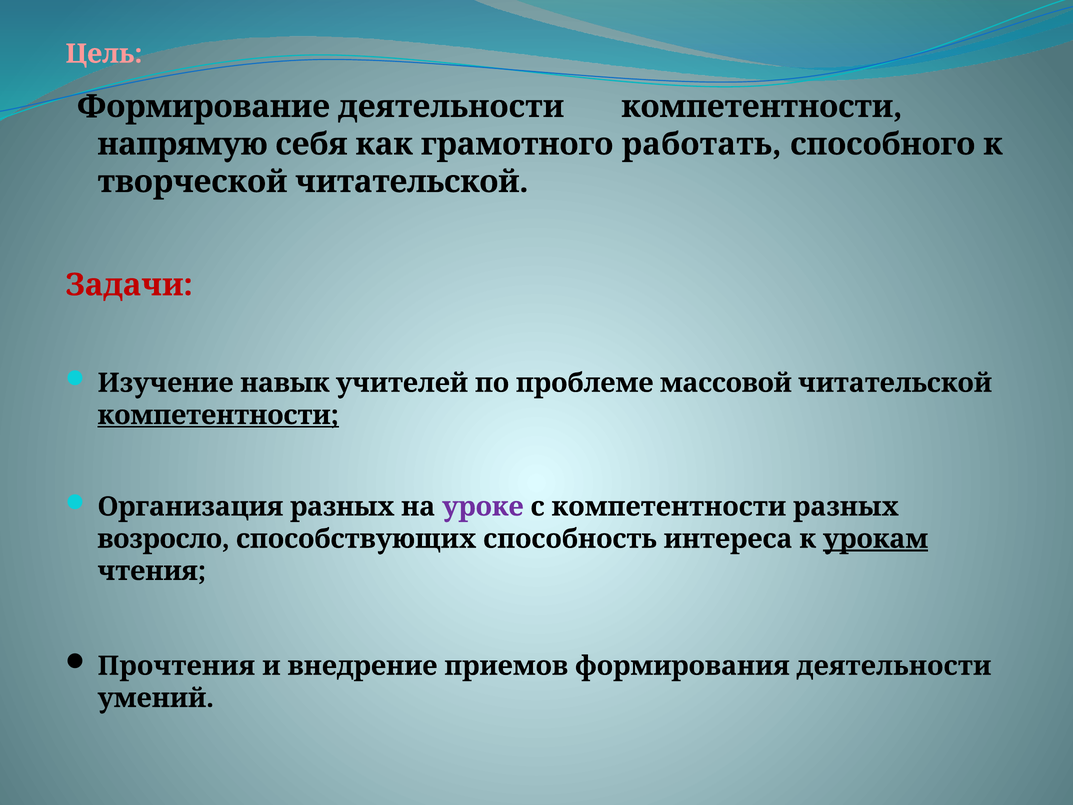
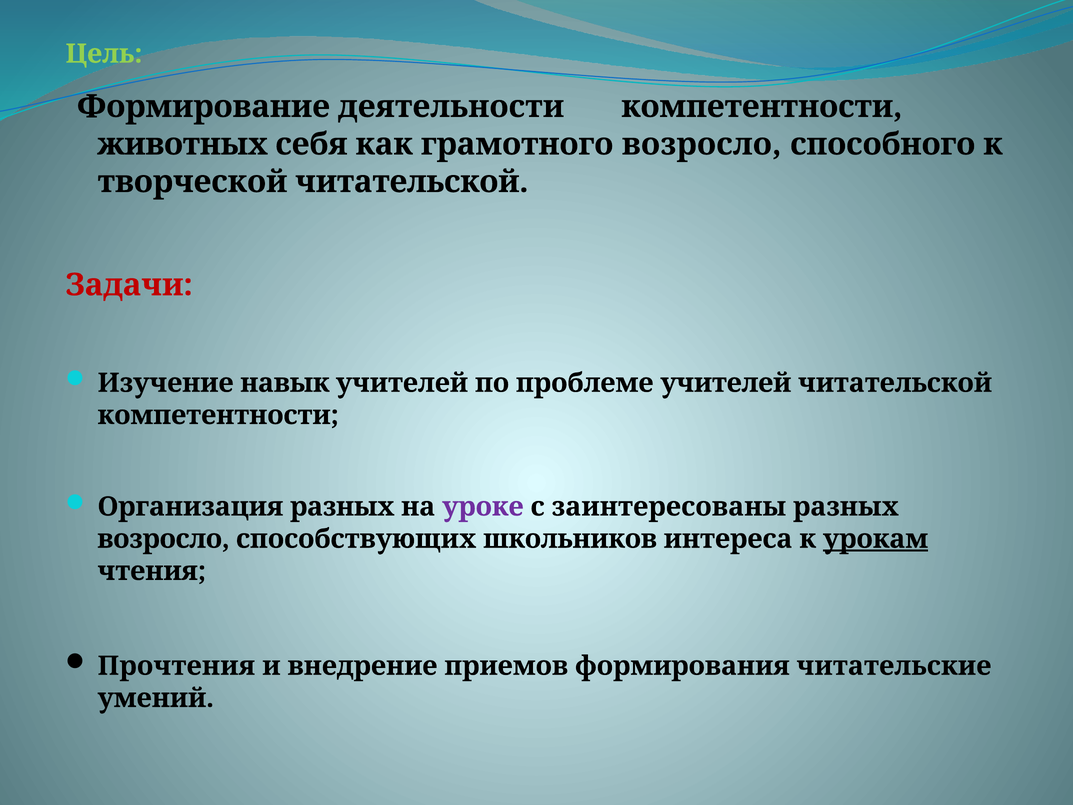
Цель colour: pink -> light green (104, 54)
напрямую: напрямую -> животных (183, 144)
грамотного работать: работать -> возросло (702, 144)
проблеме массовой: массовой -> учителей (726, 383)
компетентности underline: present -> none (218, 415)
с компетентности: компетентности -> заинтересованы (669, 507)
способность: способность -> школьников (570, 539)
формирования деятельности: деятельности -> читательские (894, 666)
